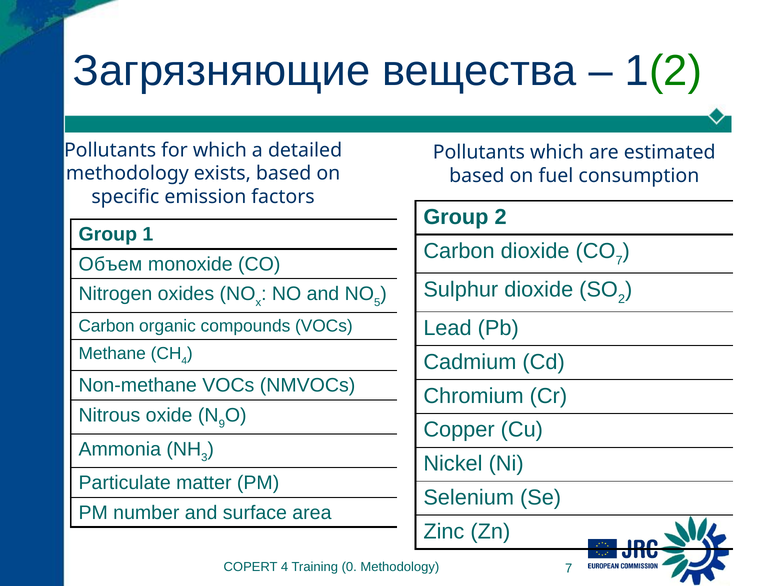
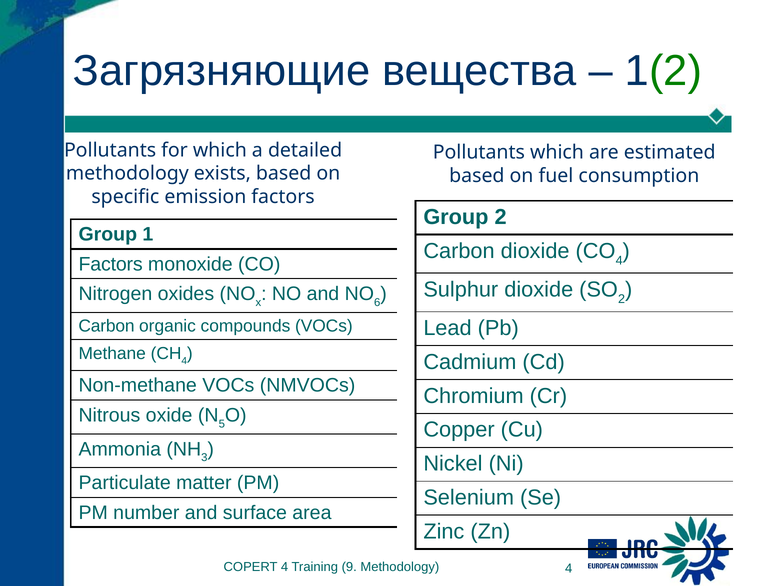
CO 7: 7 -> 4 (619, 261)
Объем: Объем -> Factors (111, 264)
5: 5 -> 6 (377, 303)
9: 9 -> 5 (222, 424)
0: 0 -> 9 (349, 568)
Methodology 7: 7 -> 4 (569, 569)
